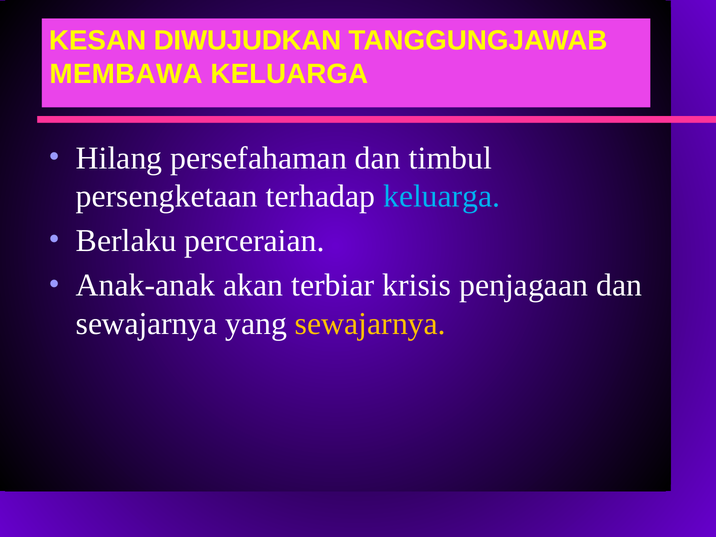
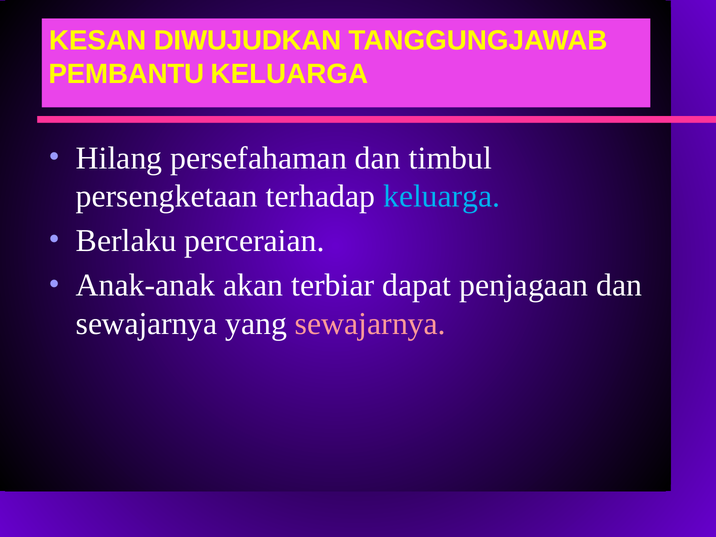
MEMBAWA: MEMBAWA -> PEMBANTU (126, 74)
krisis: krisis -> dapat (417, 285)
sewajarnya colour: yellow -> pink (370, 324)
